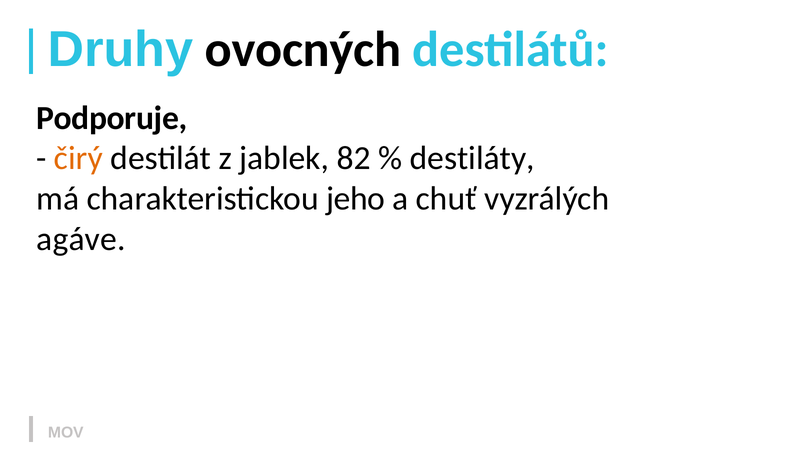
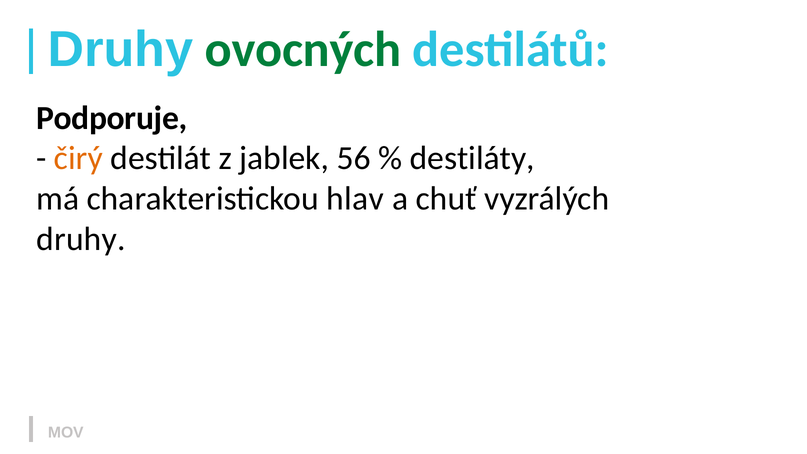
ovocných colour: black -> green (303, 49)
82: 82 -> 56 (354, 158)
jeho: jeho -> hlav (355, 199)
agáve: agáve -> druhy (81, 239)
